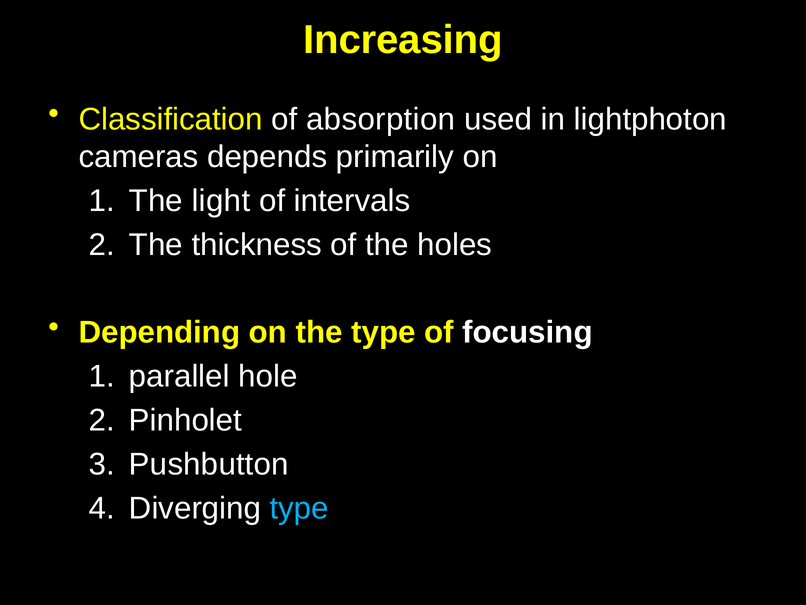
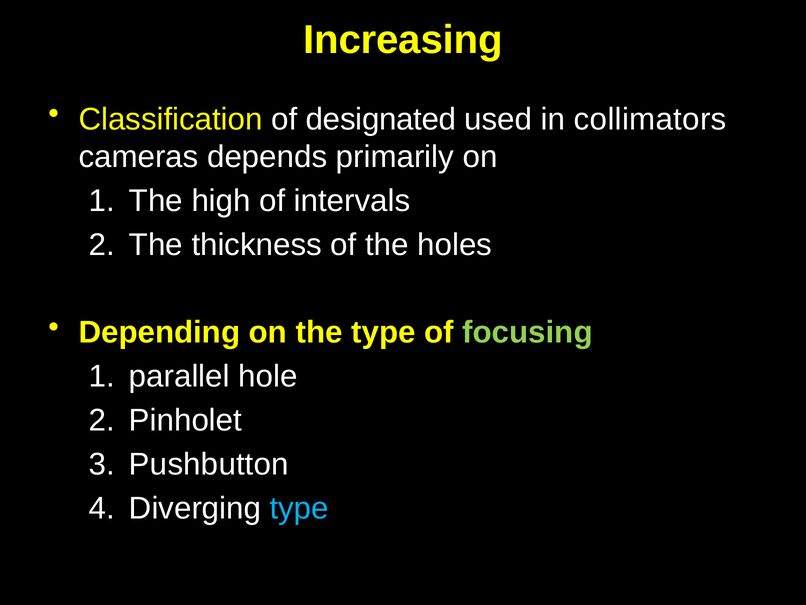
absorption: absorption -> designated (381, 119)
lightphoton: lightphoton -> collimators (650, 119)
light: light -> high (221, 201)
focusing colour: white -> light green (527, 332)
